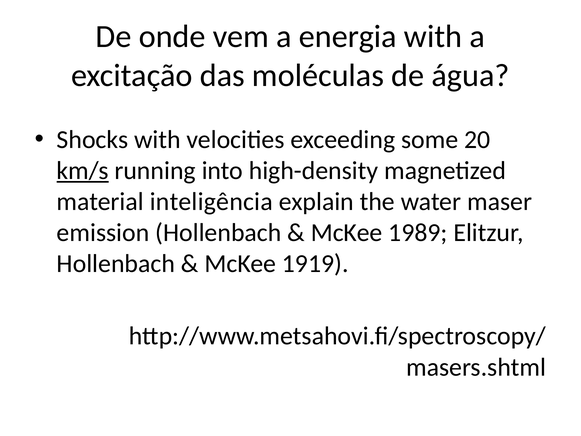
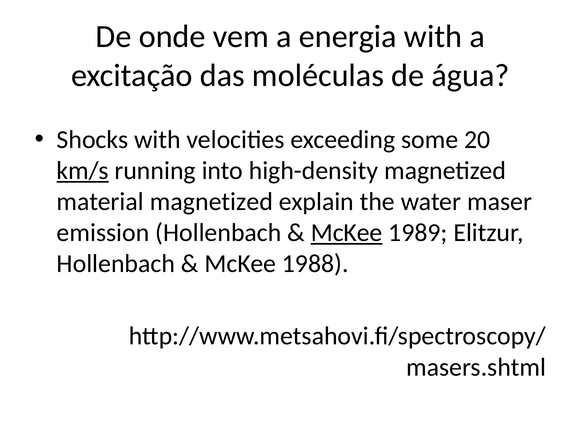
material inteligência: inteligência -> magnetized (211, 202)
McKee underline: none -> present (347, 233)
1919: 1919 -> 1988 (315, 264)
